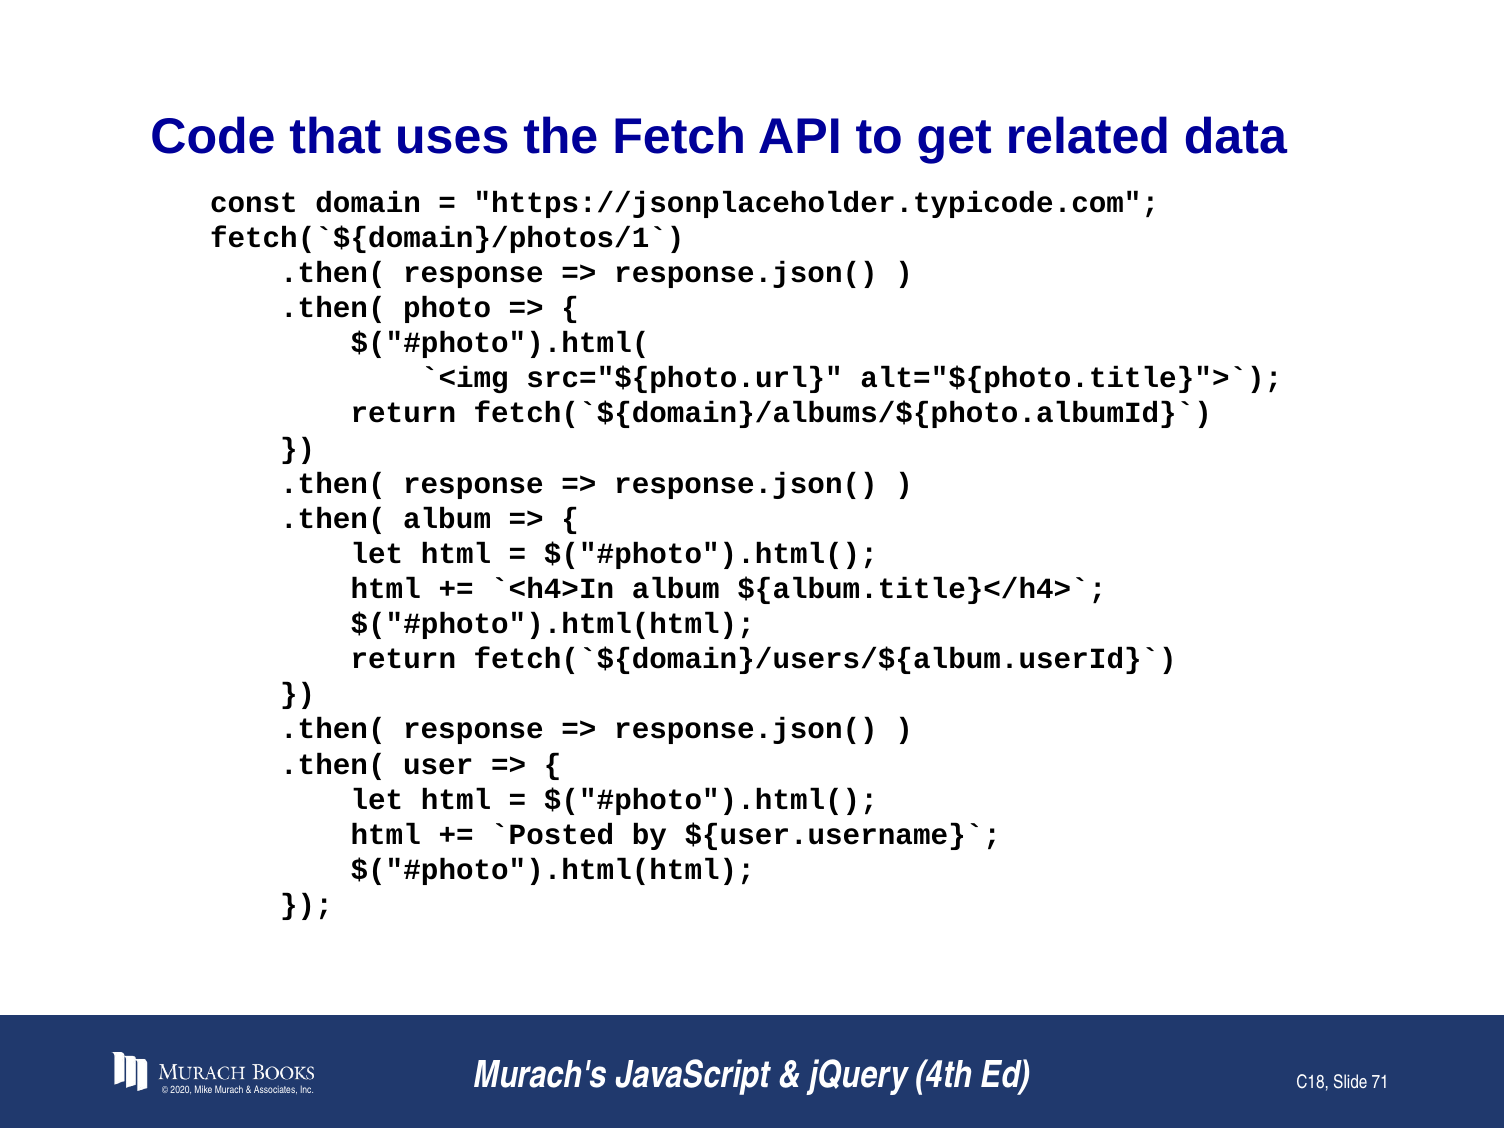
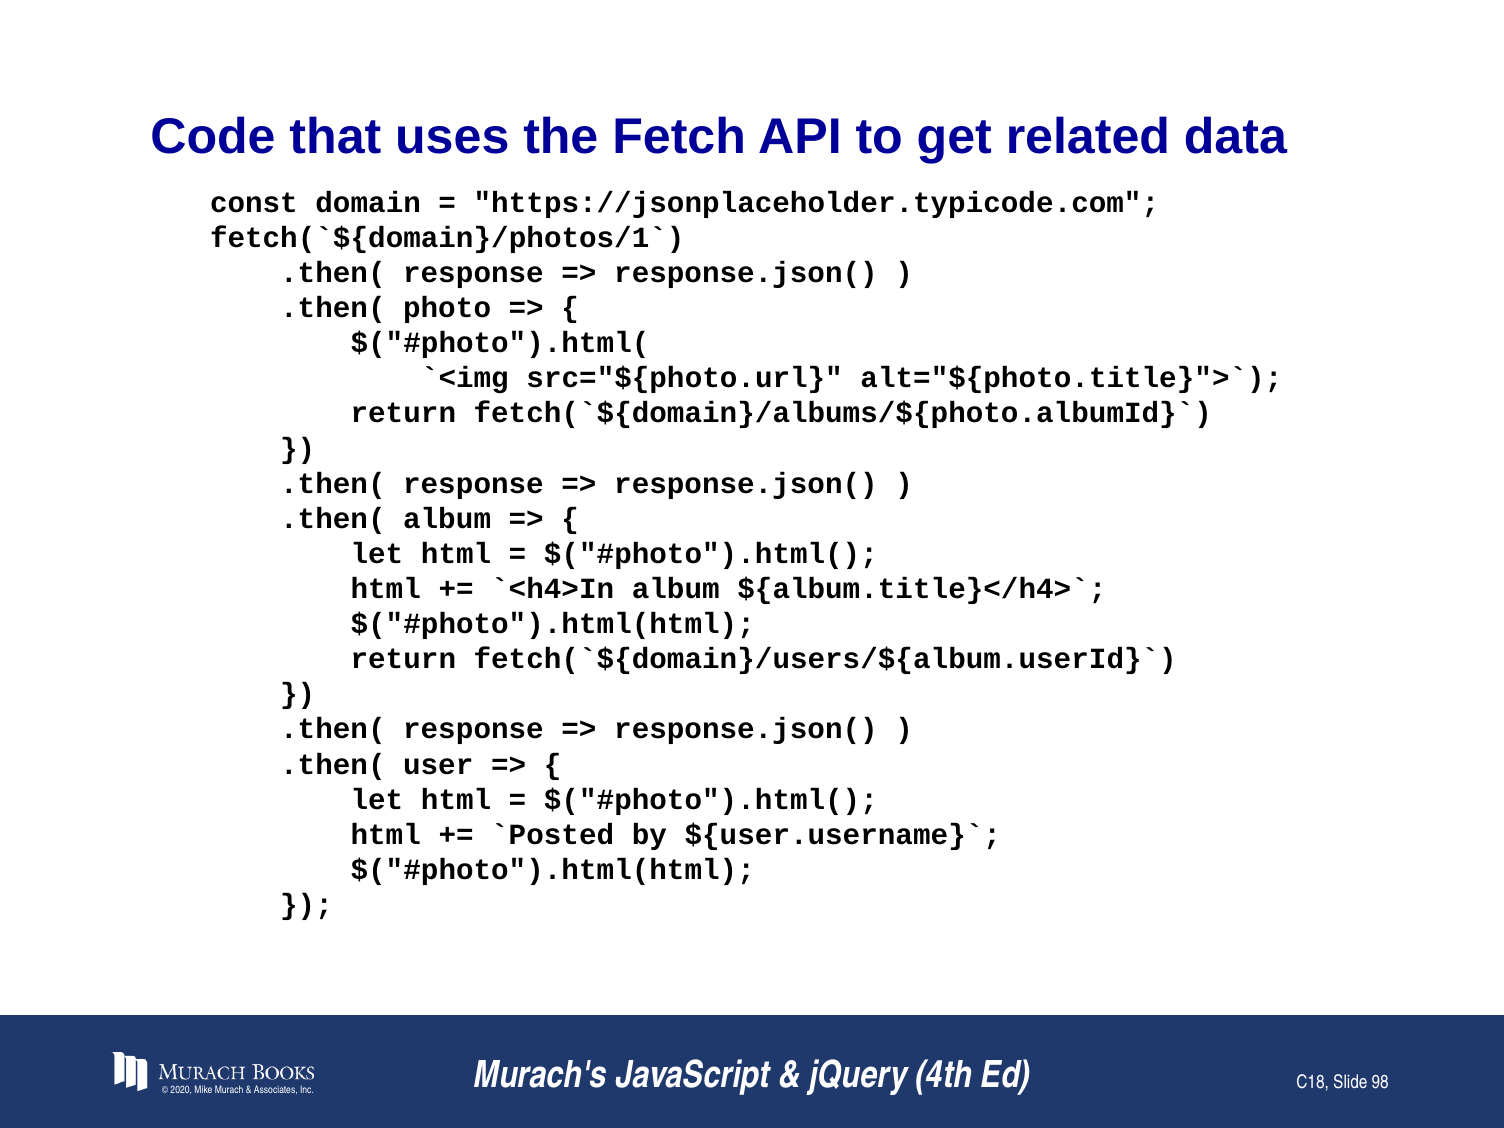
71: 71 -> 98 (1380, 1082)
